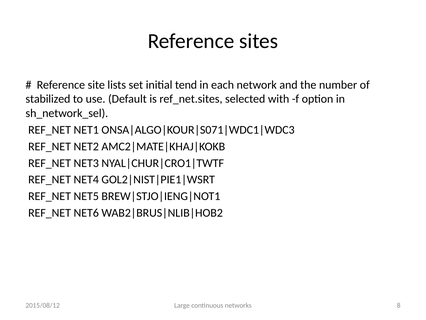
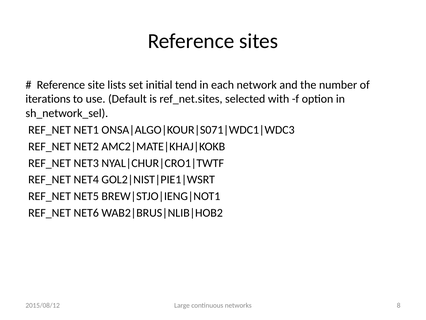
stabilized: stabilized -> iterations (48, 99)
